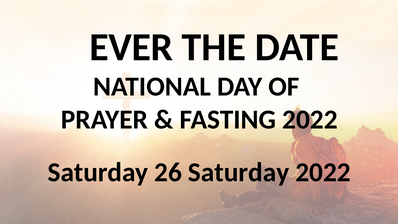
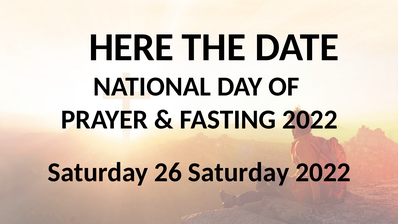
EVER: EVER -> HERE (131, 47)
